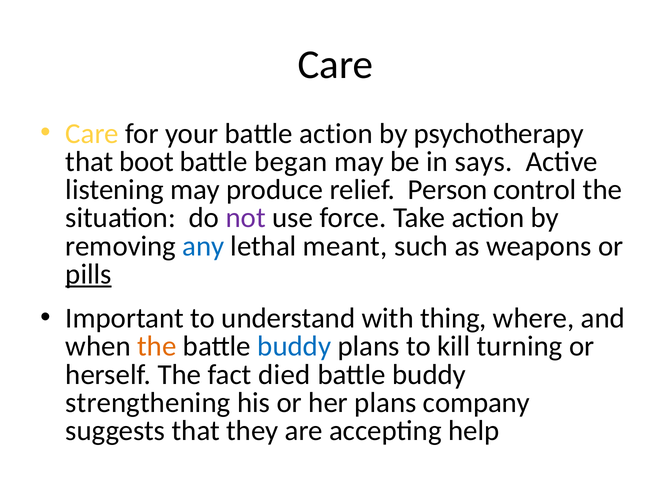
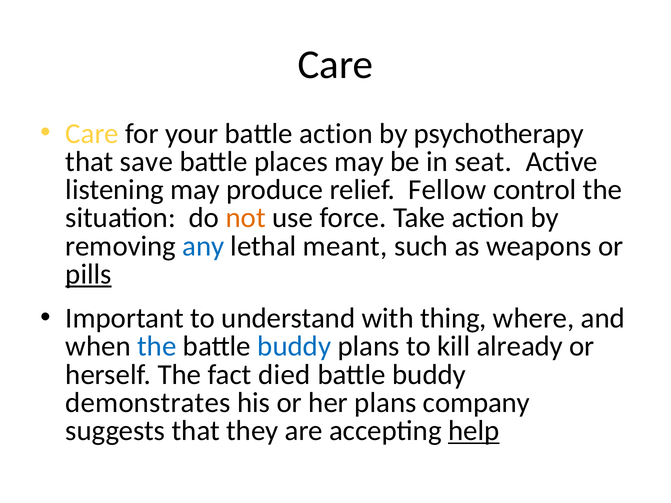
boot: boot -> save (146, 162)
began: began -> places (291, 162)
says: says -> seat (483, 162)
Person: Person -> Fellow (447, 190)
not colour: purple -> orange (246, 218)
the colour: orange -> blue (157, 347)
turning: turning -> already (520, 347)
strengthening: strengthening -> demonstrates (148, 403)
help underline: none -> present (474, 431)
